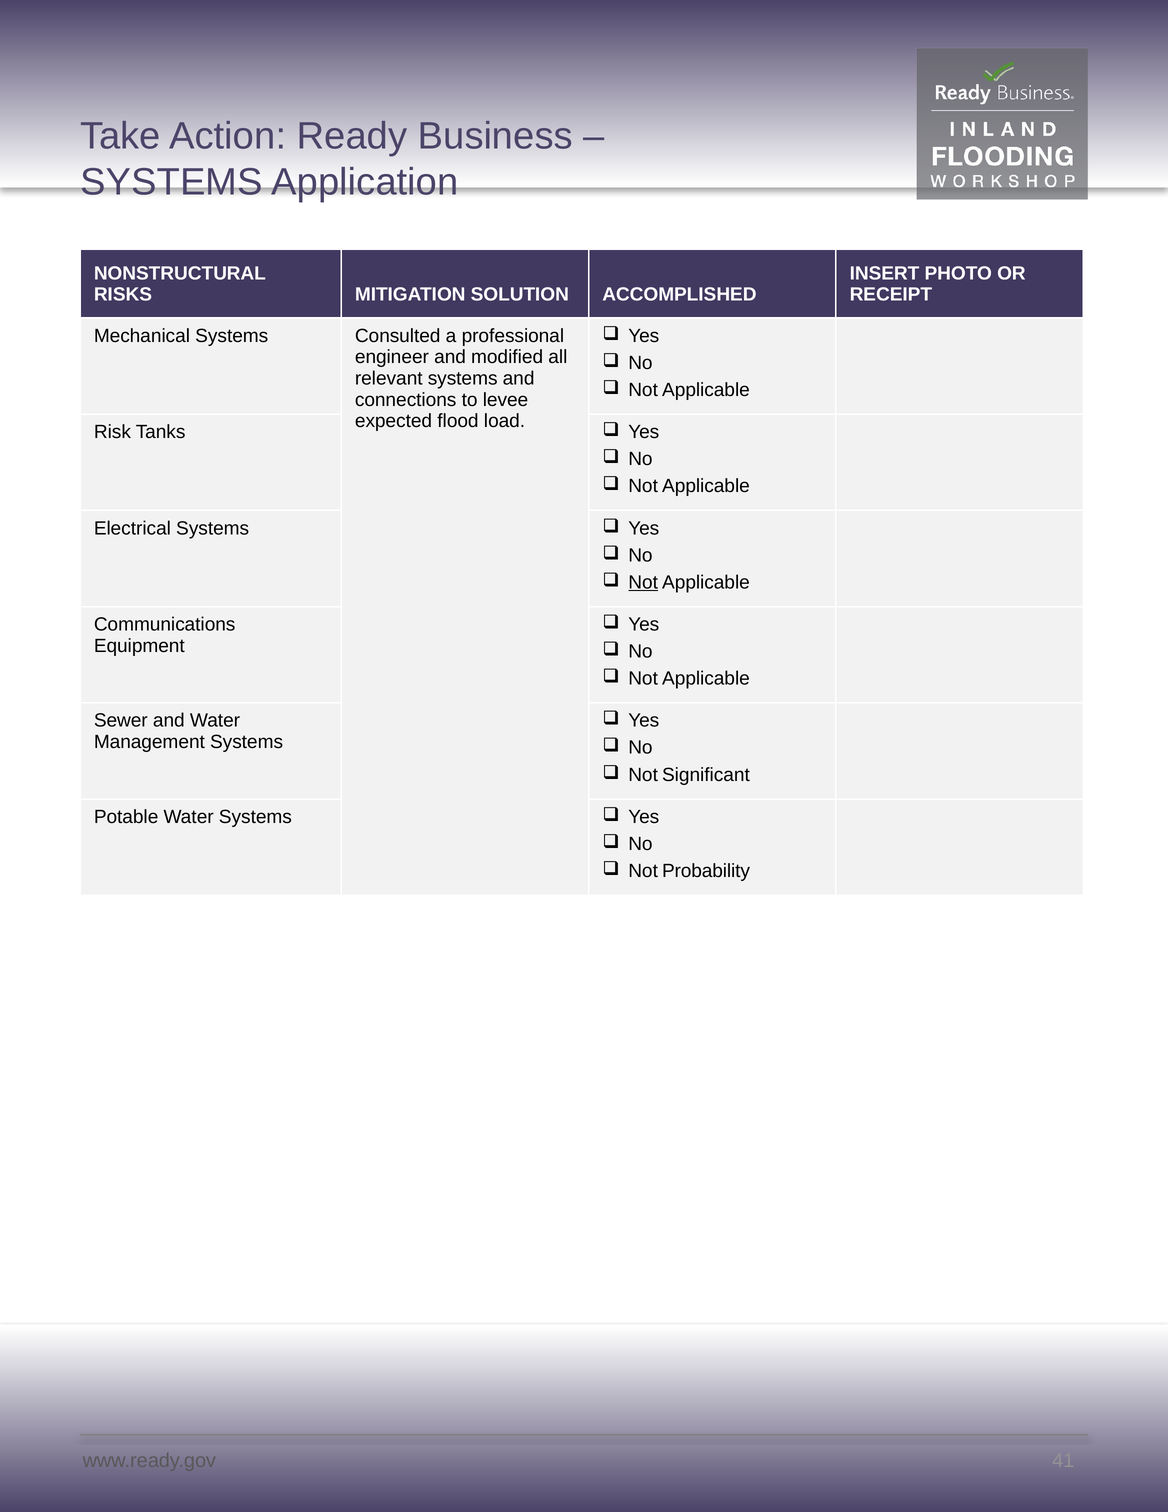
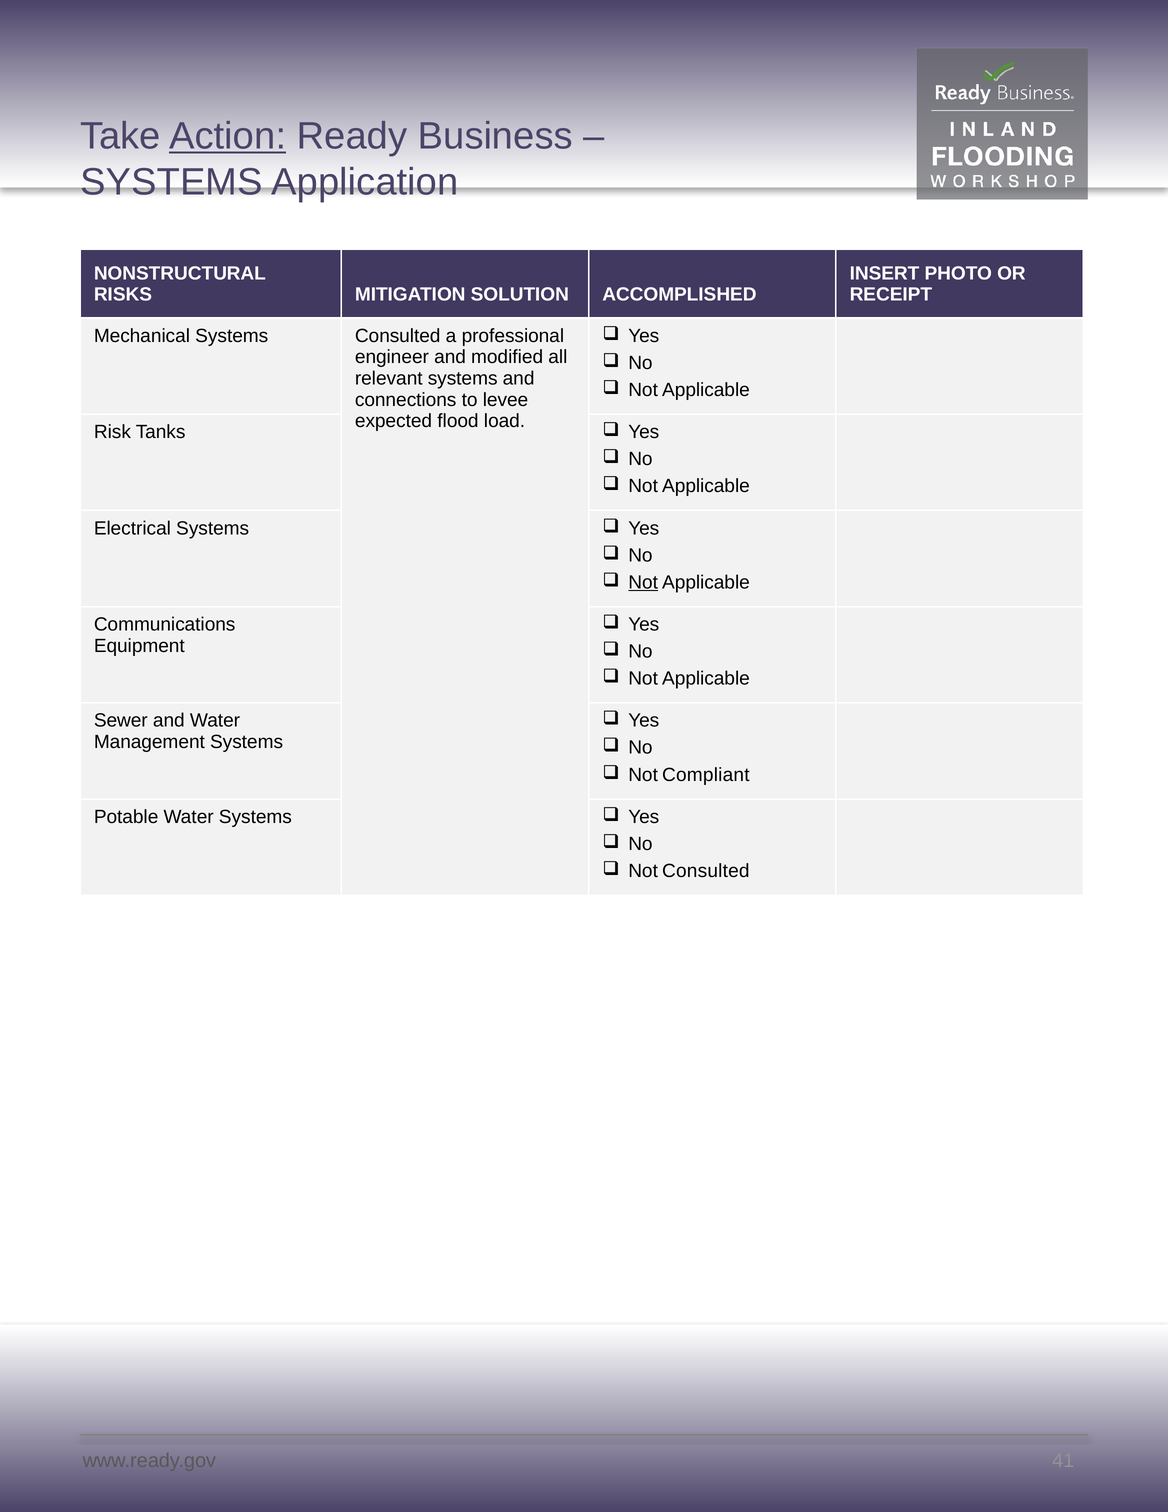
Action underline: none -> present (228, 136)
Significant: Significant -> Compliant (706, 775)
Not Probability: Probability -> Consulted (706, 871)
